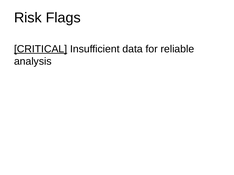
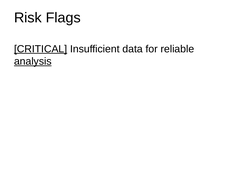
analysis underline: none -> present (33, 62)
